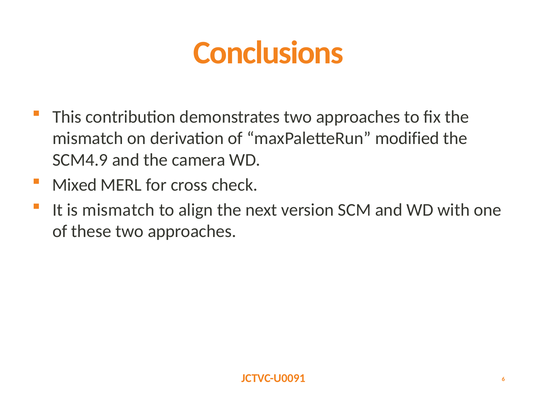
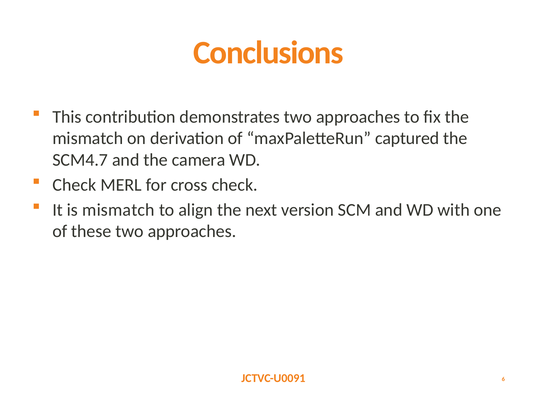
modified: modified -> captured (407, 139)
SCM4.9: SCM4.9 -> SCM4.7 (80, 160)
Mixed: Mixed -> Check (74, 185)
